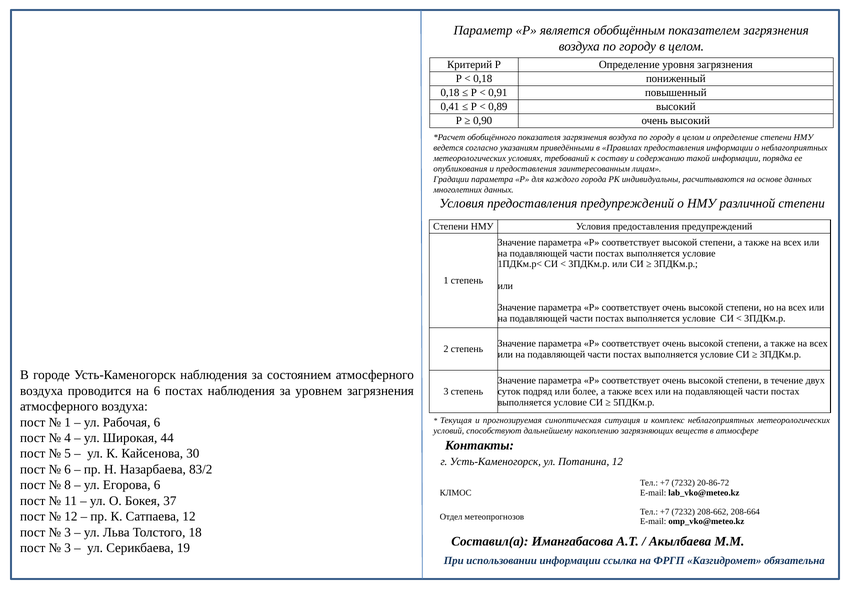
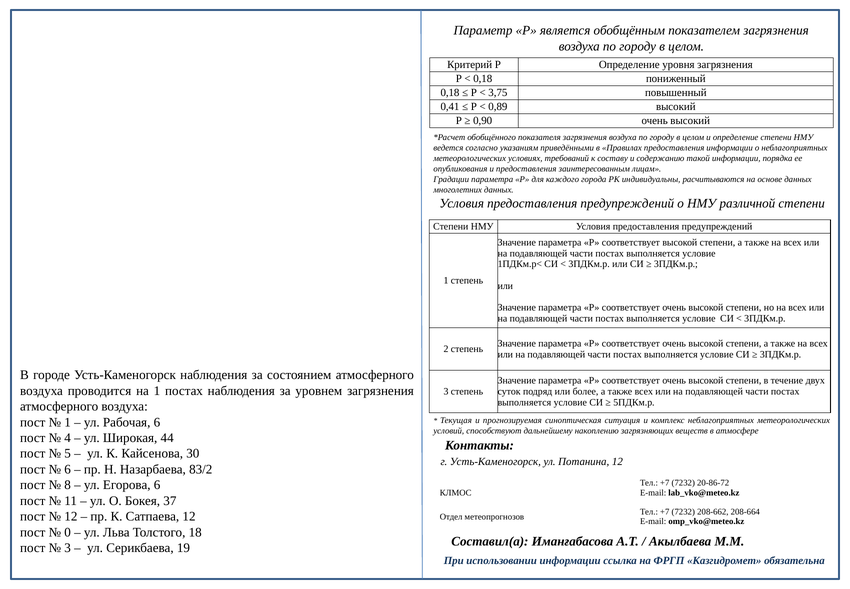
0,91: 0,91 -> 3,75 (498, 93)
на 6: 6 -> 1 (157, 390)
3: 3 -> 0 (68, 532)
